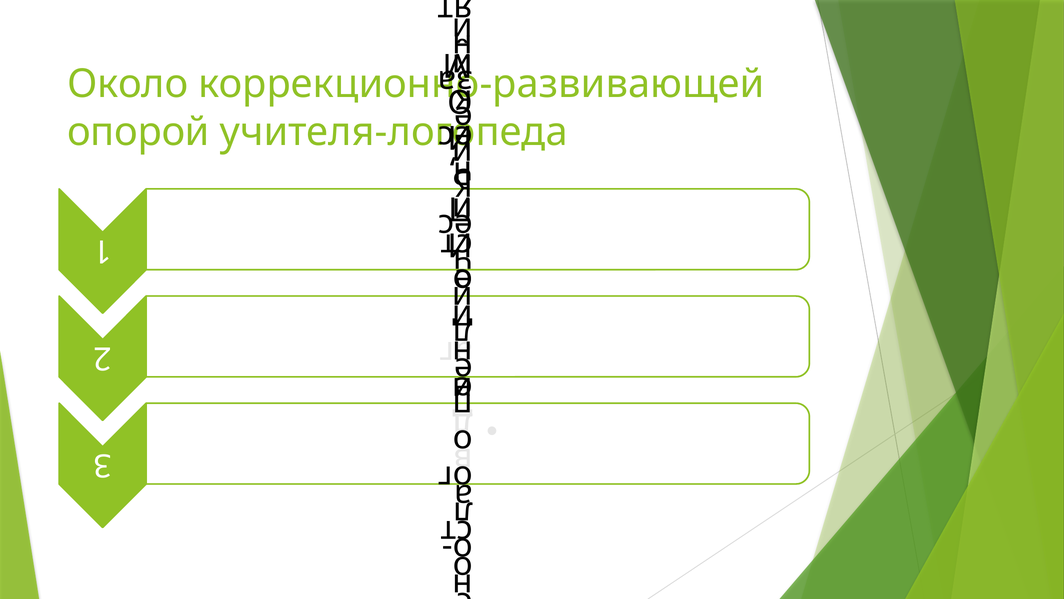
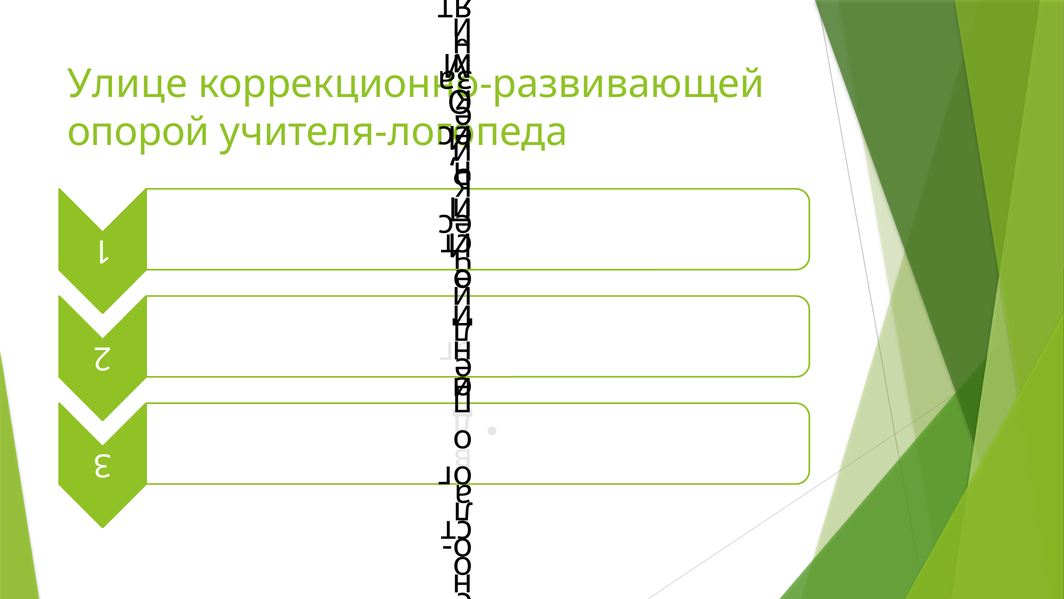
Около: Около -> Улице (127, 84)
